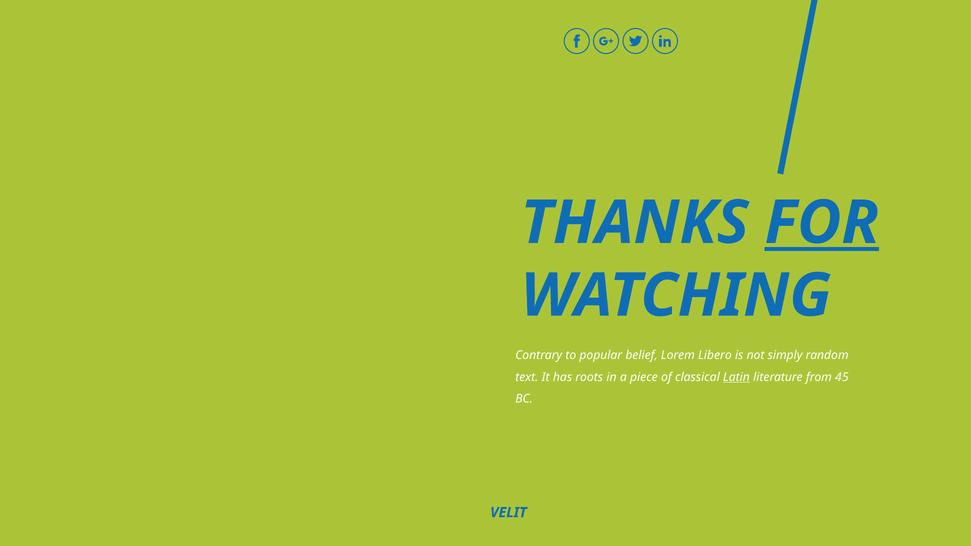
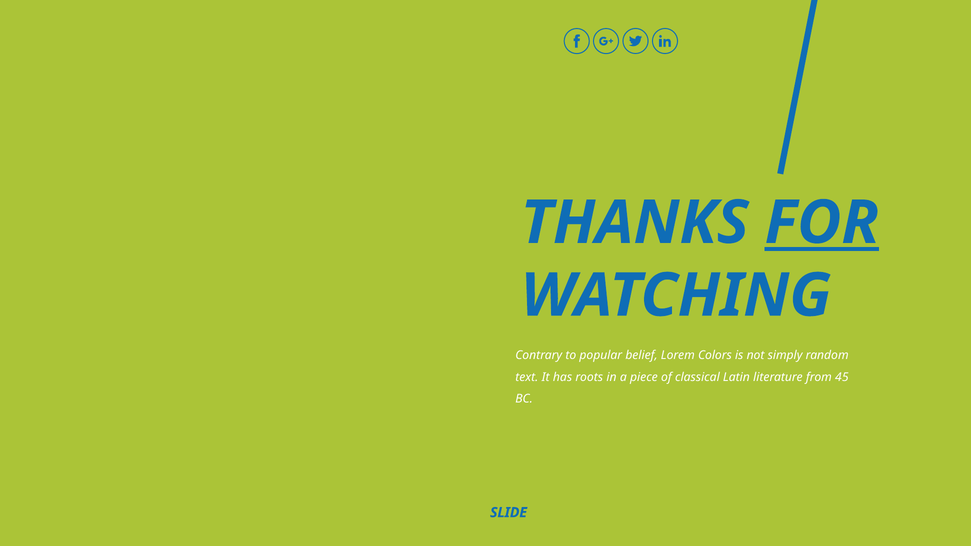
Libero: Libero -> Colors (715, 355)
Latin underline: present -> none (736, 377)
VELIT: VELIT -> SLIDE (509, 513)
